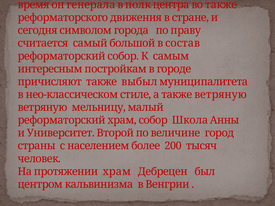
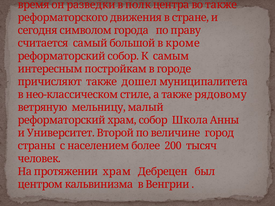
генерала: генерала -> разведки (91, 5)
состав: состав -> кроме (183, 43)
выбыл: выбыл -> дошел (139, 82)
также ветряную: ветряную -> рядовому (220, 95)
